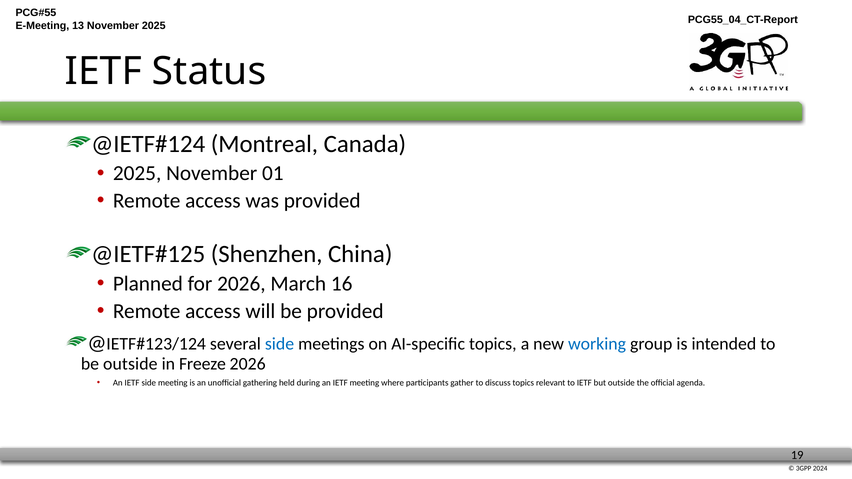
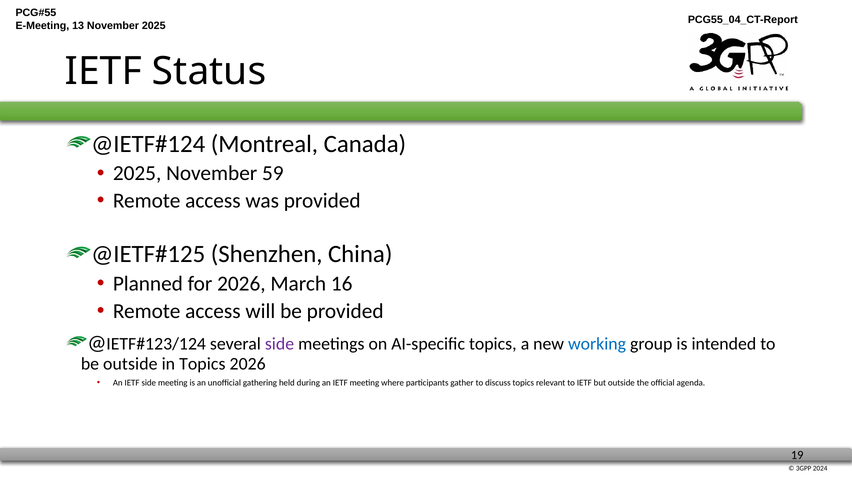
01: 01 -> 59 (273, 173)
side colour: blue -> purple (280, 344)
in Freeze: Freeze -> Topics (202, 364)
